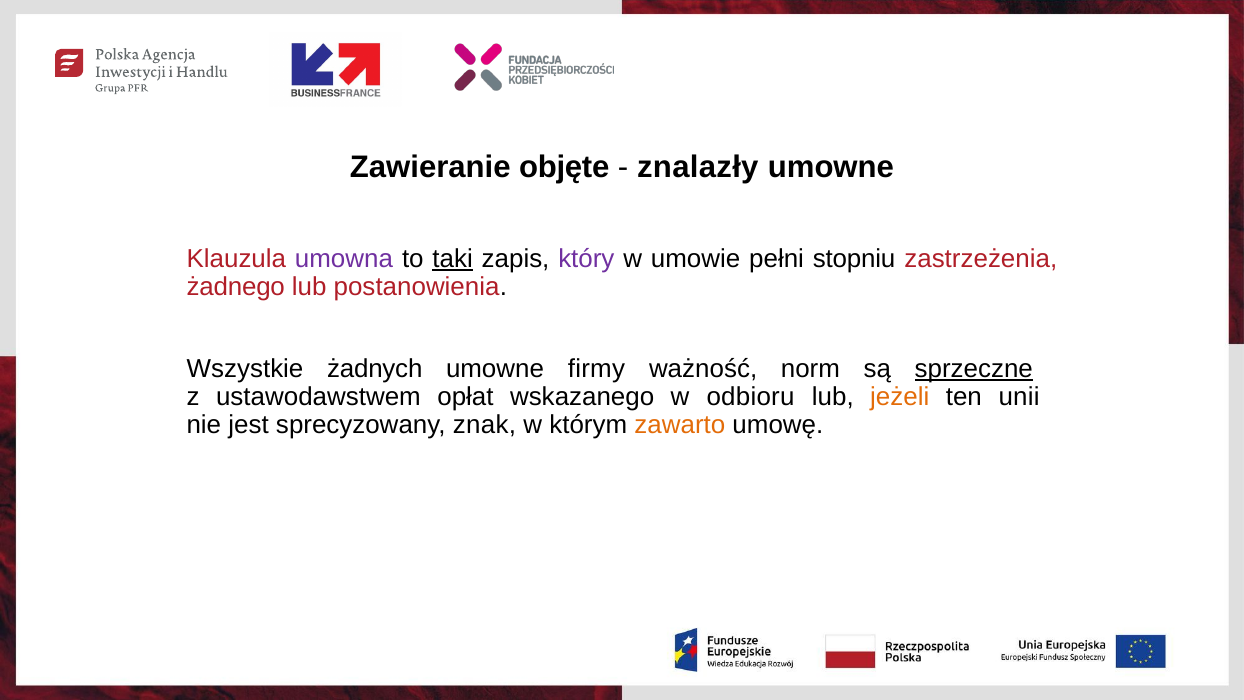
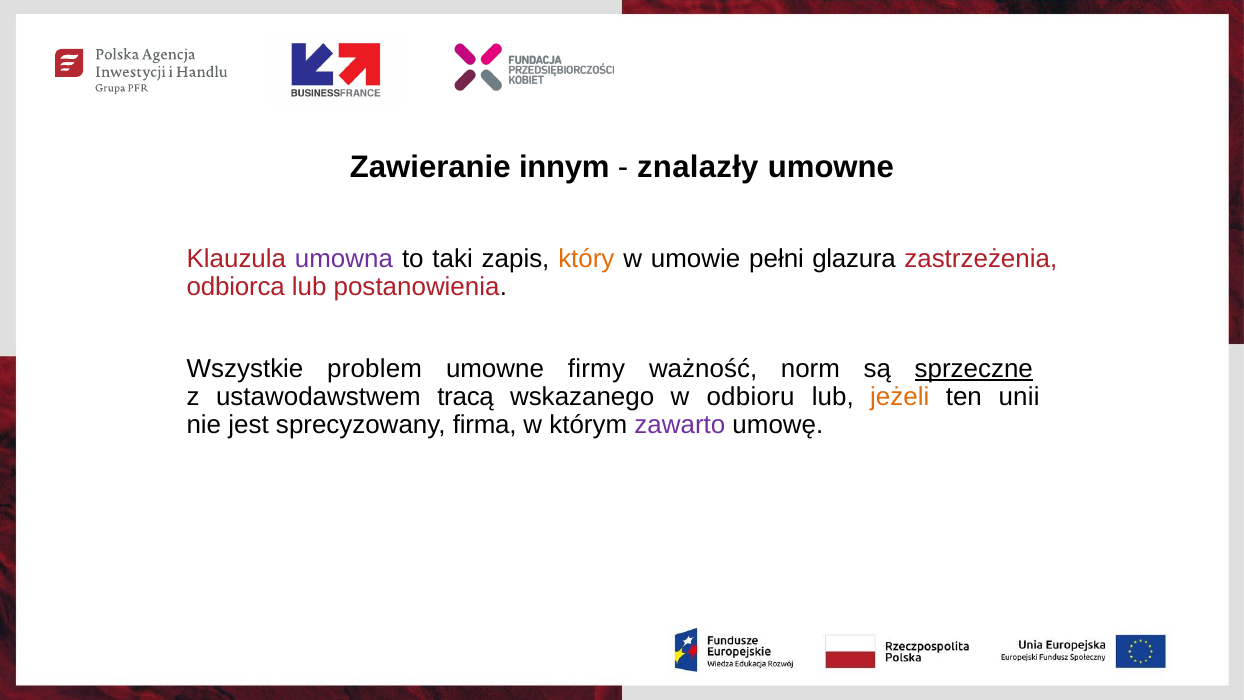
objęte: objęte -> innym (564, 167)
taki underline: present -> none (453, 258)
który colour: purple -> orange (586, 258)
stopniu: stopniu -> glazura (854, 258)
żadnego: żadnego -> odbiorca (236, 287)
żadnych: żadnych -> problem (375, 368)
opłat: opłat -> tracą (466, 397)
znak: znak -> firma (485, 425)
zawarto colour: orange -> purple (680, 425)
